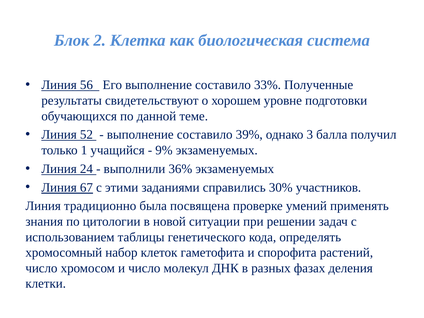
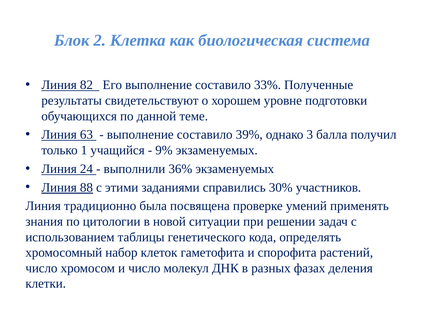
56: 56 -> 82 (86, 85)
52: 52 -> 63 (86, 135)
67: 67 -> 88 (86, 187)
